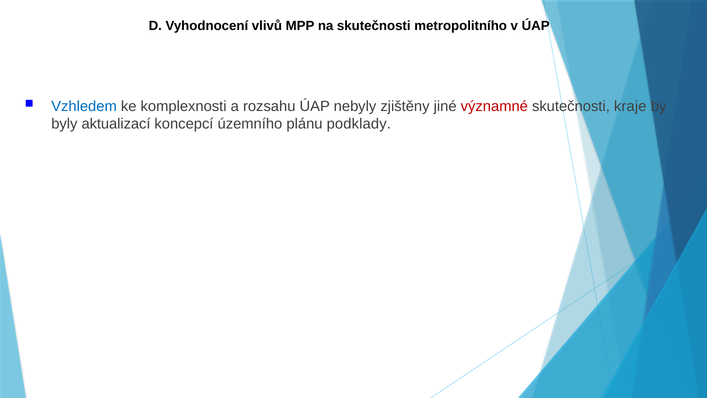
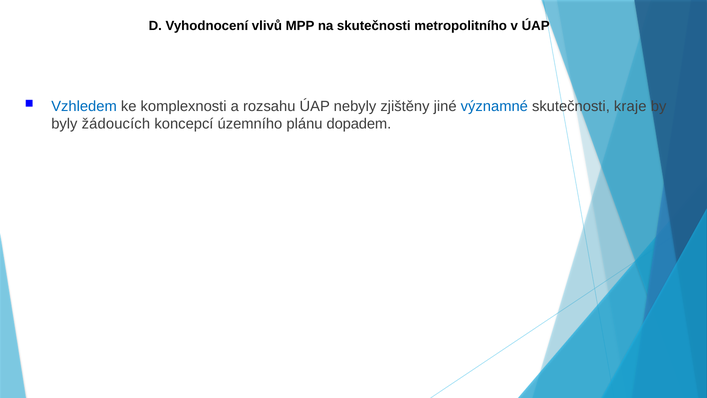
významné colour: red -> blue (494, 106)
aktualizací: aktualizací -> žádoucích (116, 124)
podklady: podklady -> dopadem (359, 124)
